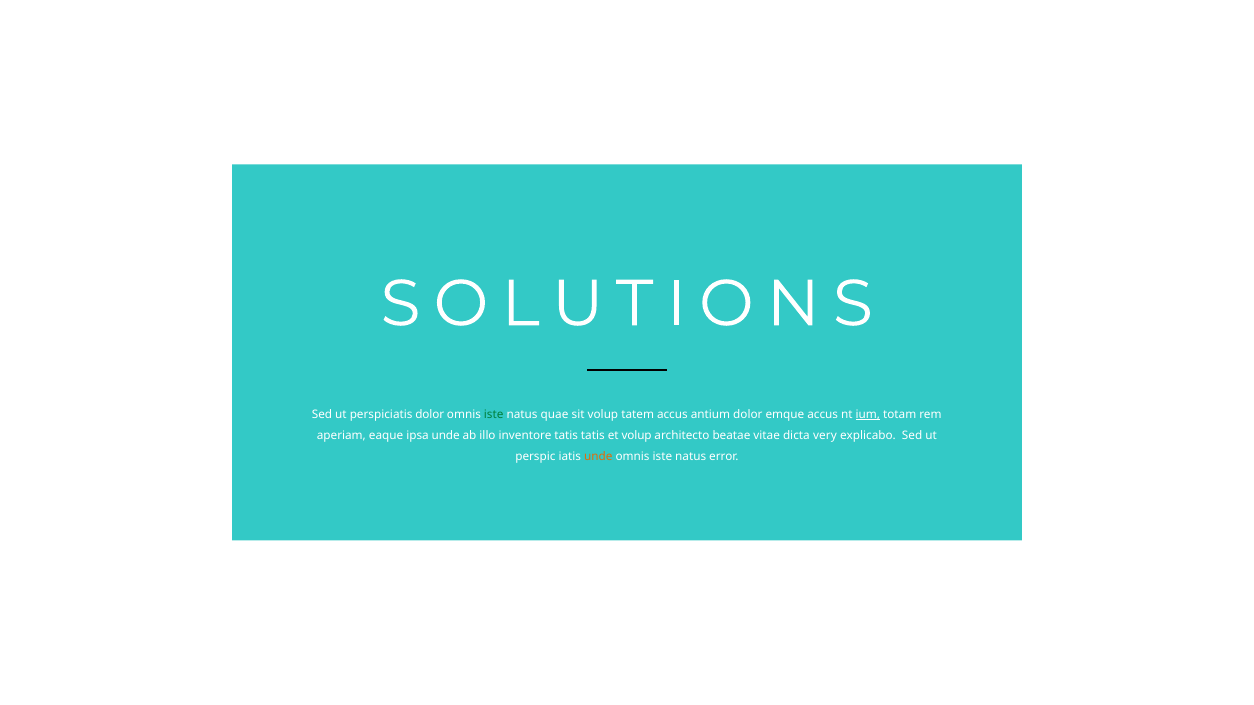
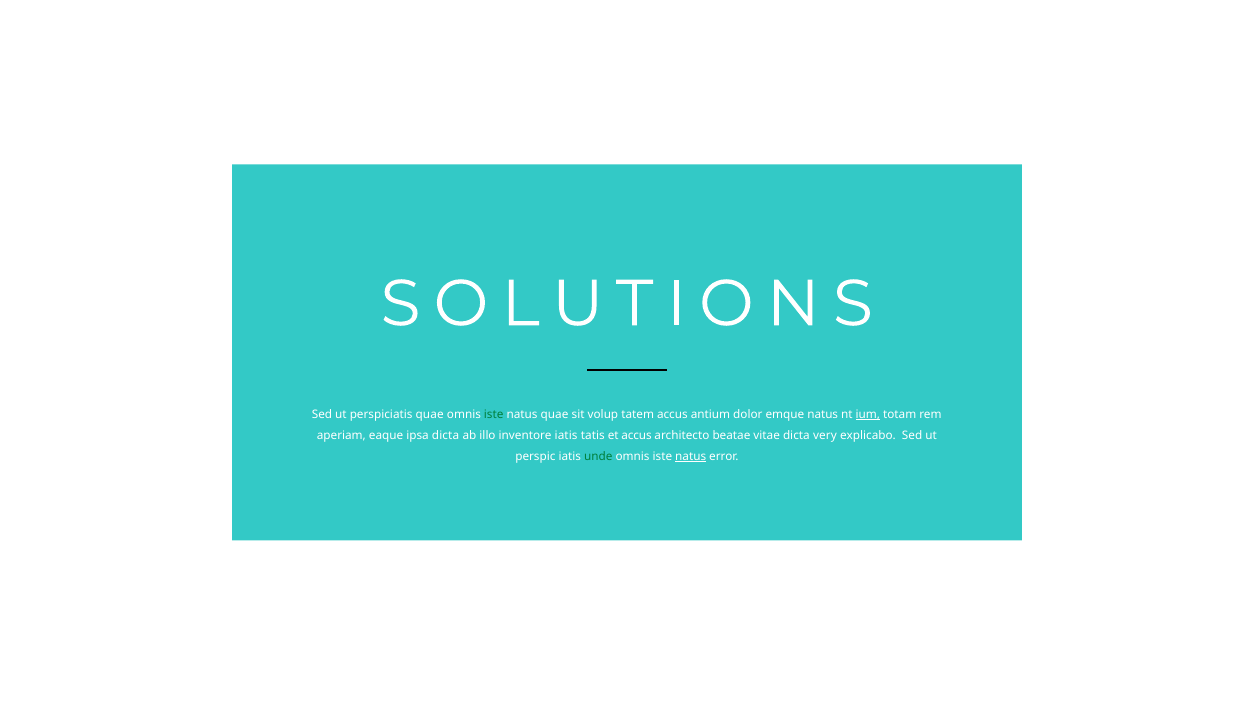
perspiciatis dolor: dolor -> quae (430, 415)
emque accus: accus -> natus (823, 415)
ipsa unde: unde -> dicta (446, 436)
inventore tatis: tatis -> iatis (566, 436)
et volup: volup -> accus (637, 436)
unde colour: orange -> green (598, 457)
natus underline: none -> present (691, 457)
